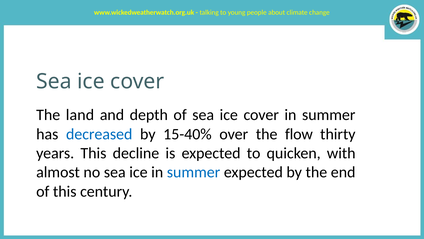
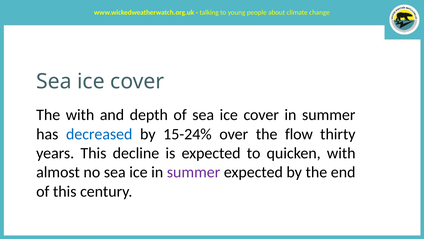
The land: land -> with (80, 115)
15-40%: 15-40% -> 15-24% (187, 134)
summer colour: blue -> purple (194, 172)
